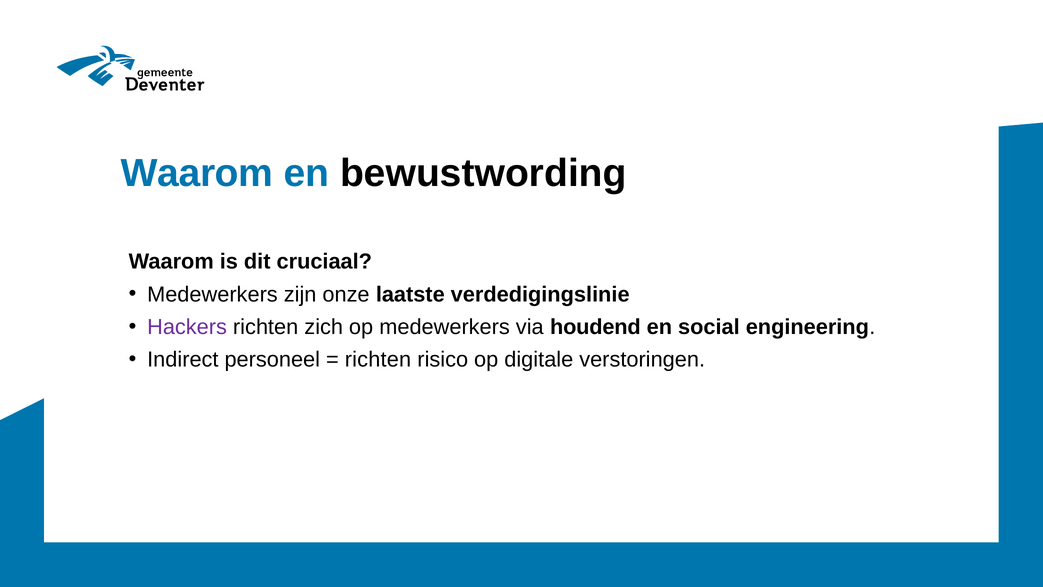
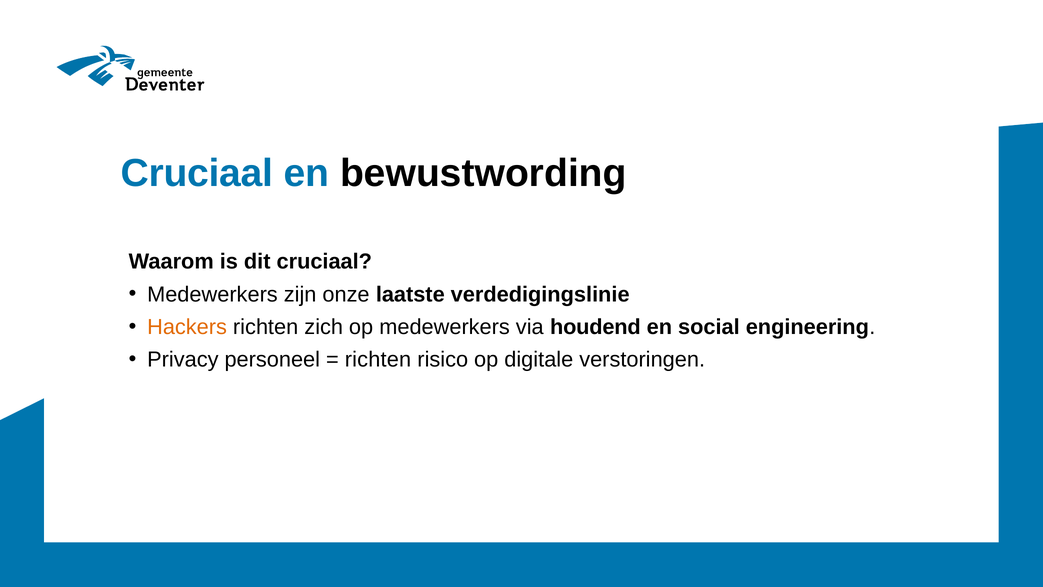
Waarom: Waarom -> Cruciaal (197, 173)
Hackers colour: purple -> orange (187, 327)
Indirect: Indirect -> Privacy (183, 360)
